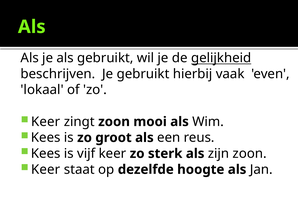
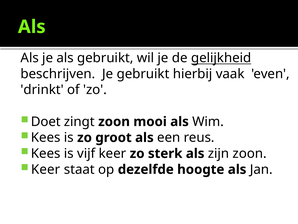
lokaal: lokaal -> drinkt (42, 90)
Keer: Keer -> Doet (46, 121)
